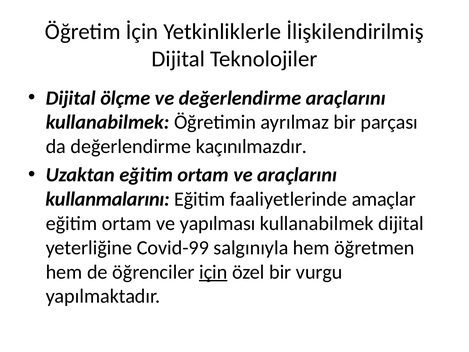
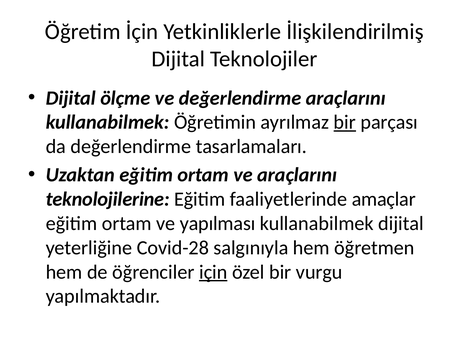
bir underline: none -> present (345, 122)
kaçınılmazdır: kaçınılmazdır -> tasarlamaları (251, 146)
kullanmalarını: kullanmalarını -> teknolojilerine (108, 199)
Covid-99: Covid-99 -> Covid-28 (173, 248)
